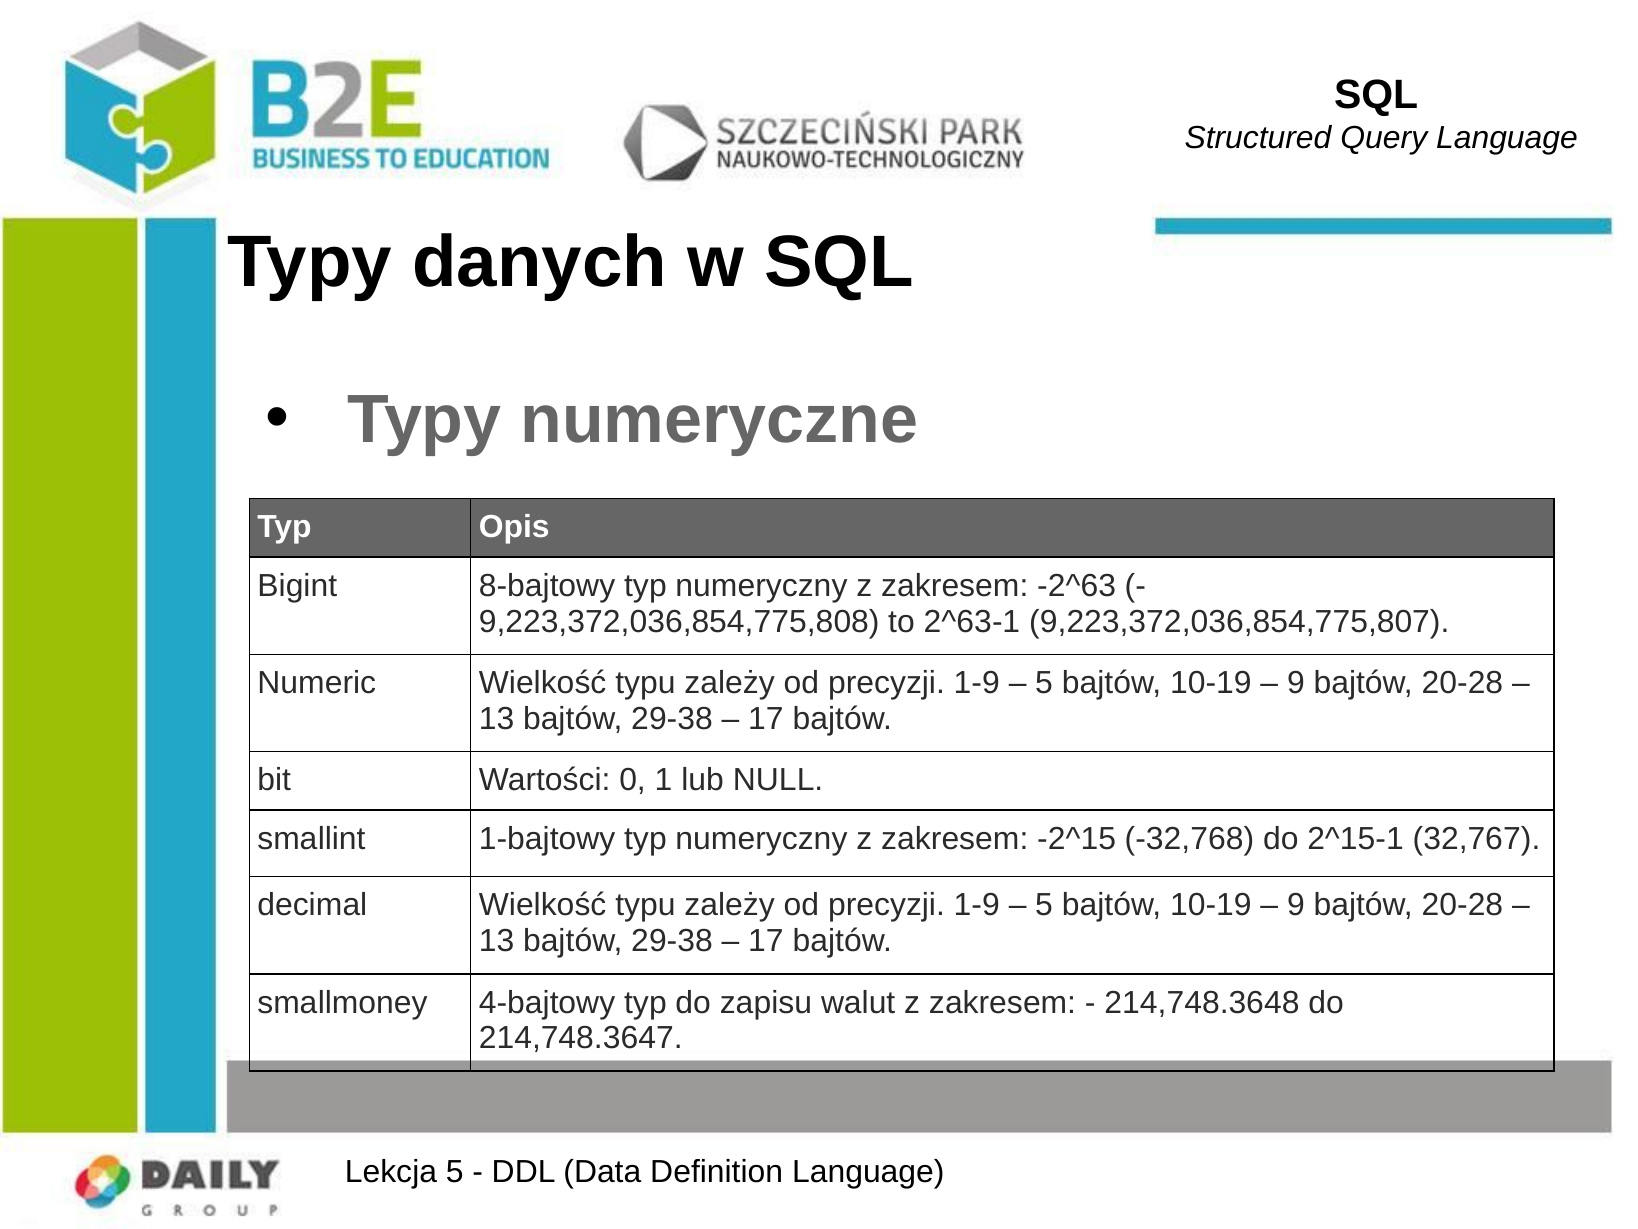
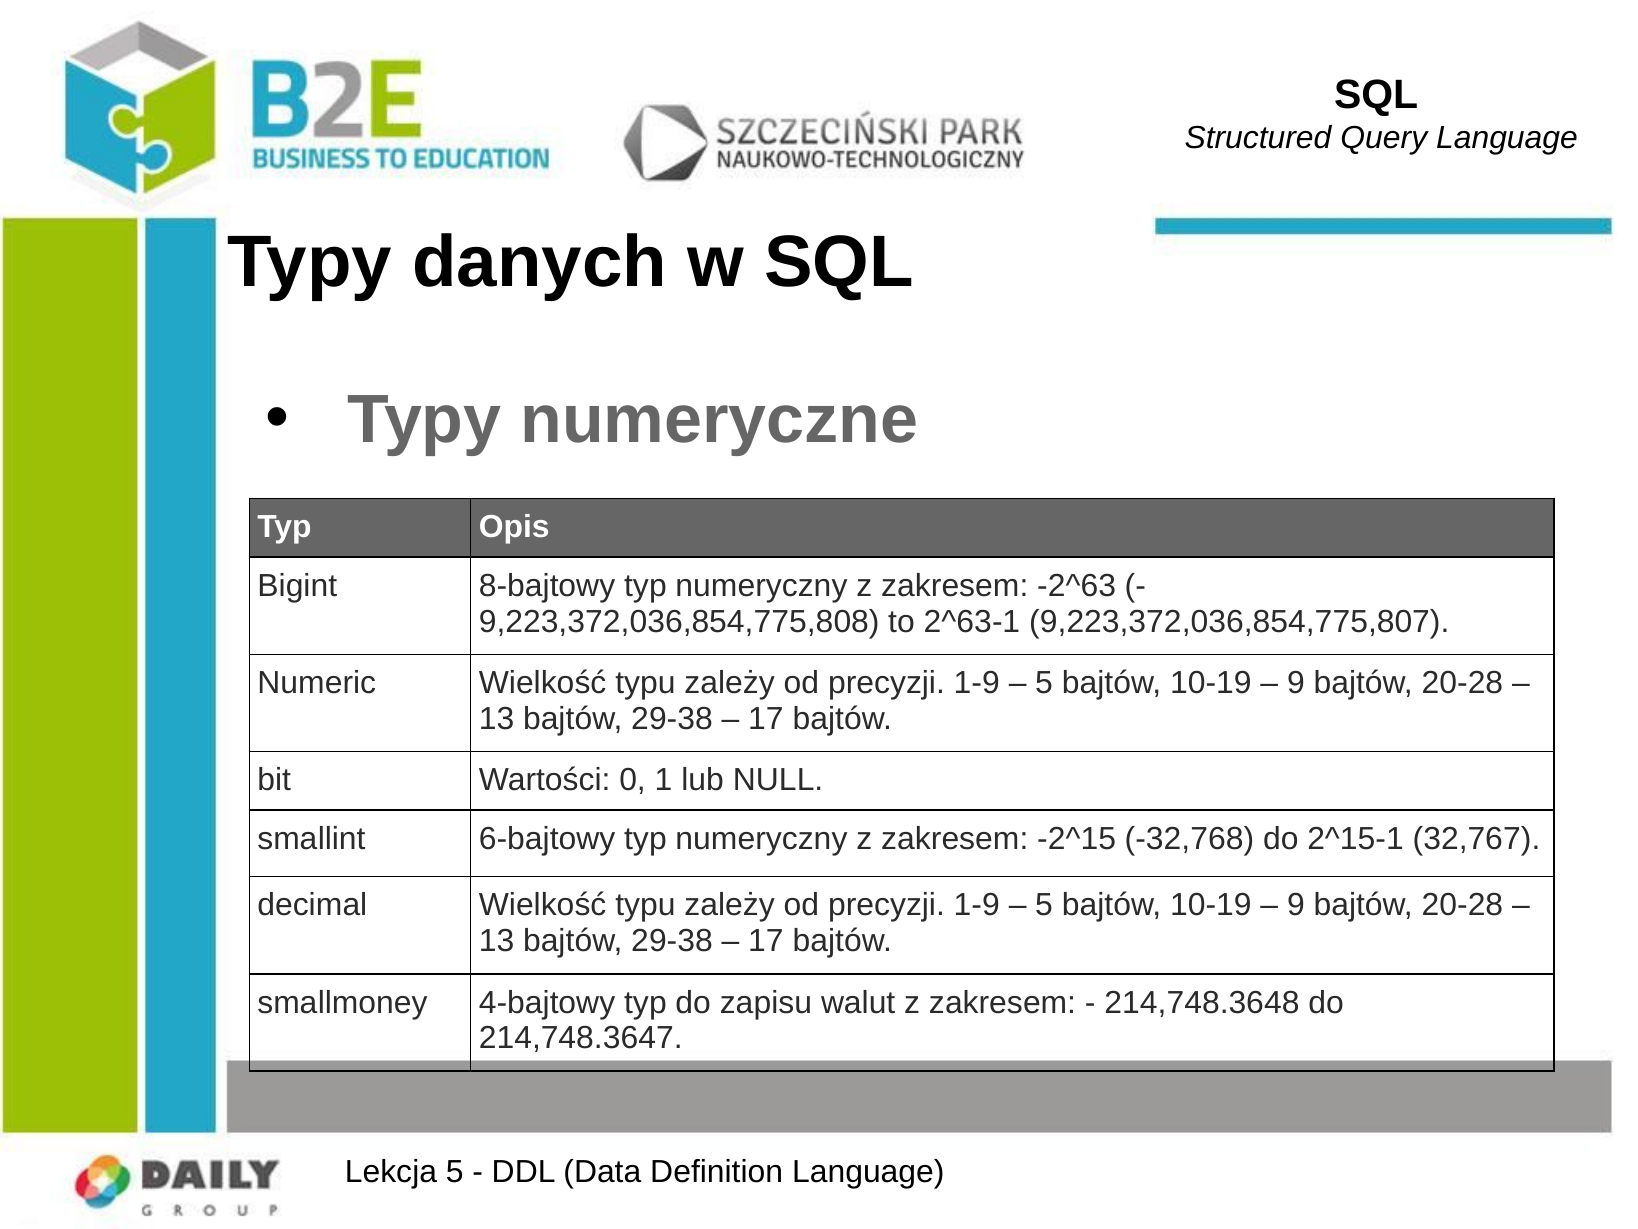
1-bajtowy: 1-bajtowy -> 6-bajtowy (547, 839)
